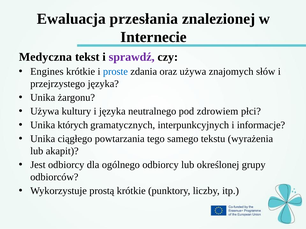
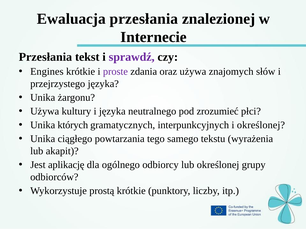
Medyczna: Medyczna -> Przesłania (45, 57)
proste colour: blue -> purple (115, 72)
zdrowiem: zdrowiem -> zrozumieć (218, 112)
i informacje: informacje -> określonej (261, 125)
Jest odbiorcy: odbiorcy -> aplikację (66, 165)
